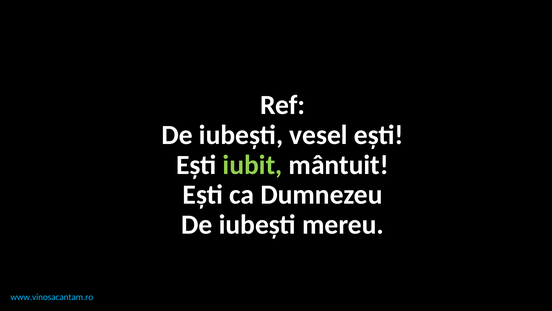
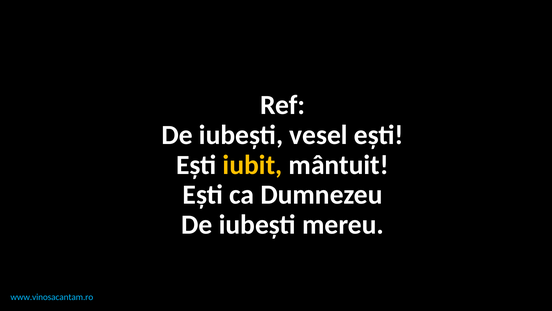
iubit colour: light green -> yellow (252, 165)
